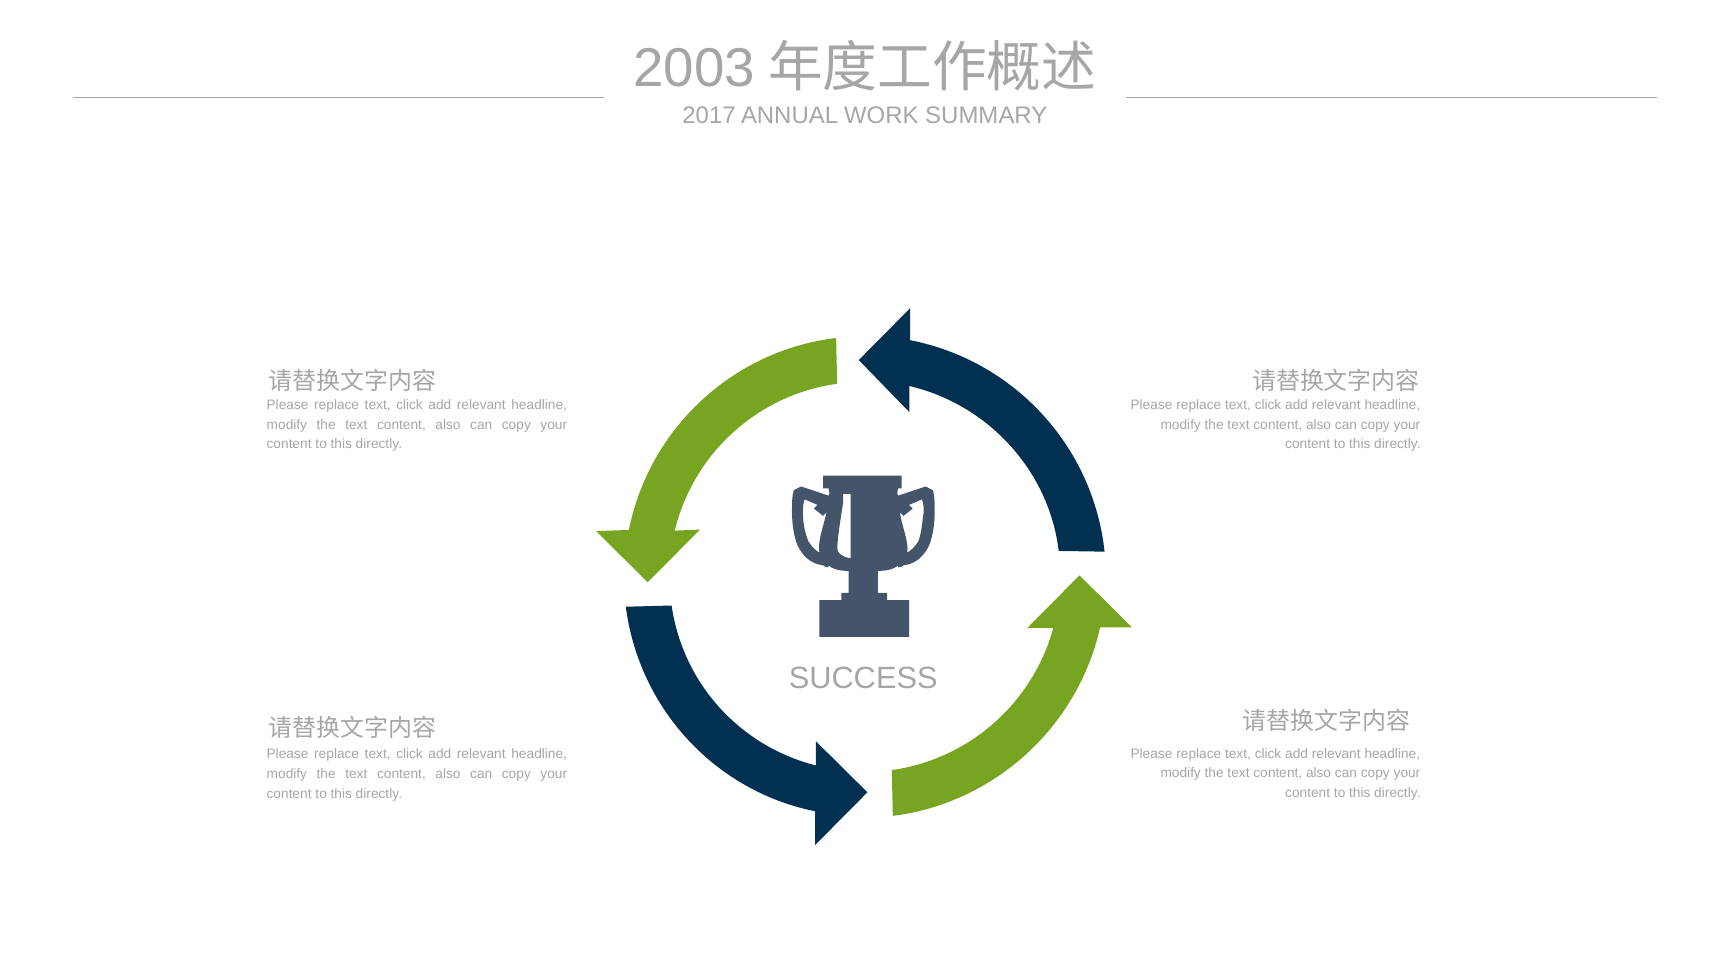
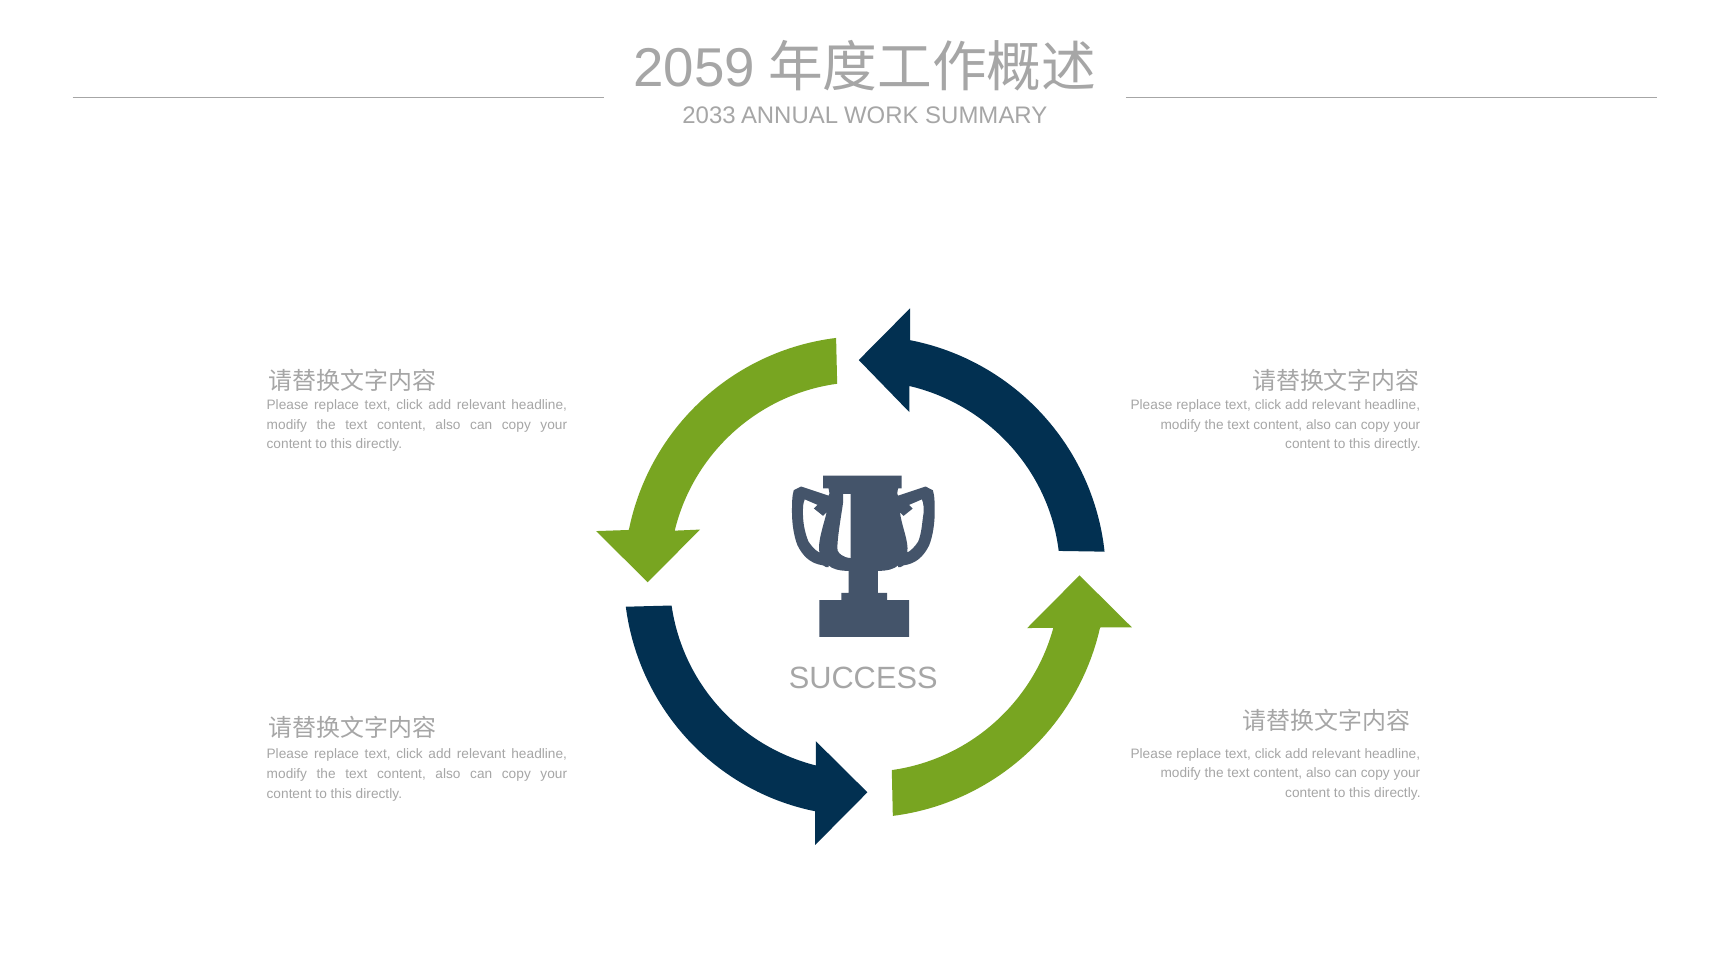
2003: 2003 -> 2059 (694, 68)
2017: 2017 -> 2033 (709, 116)
